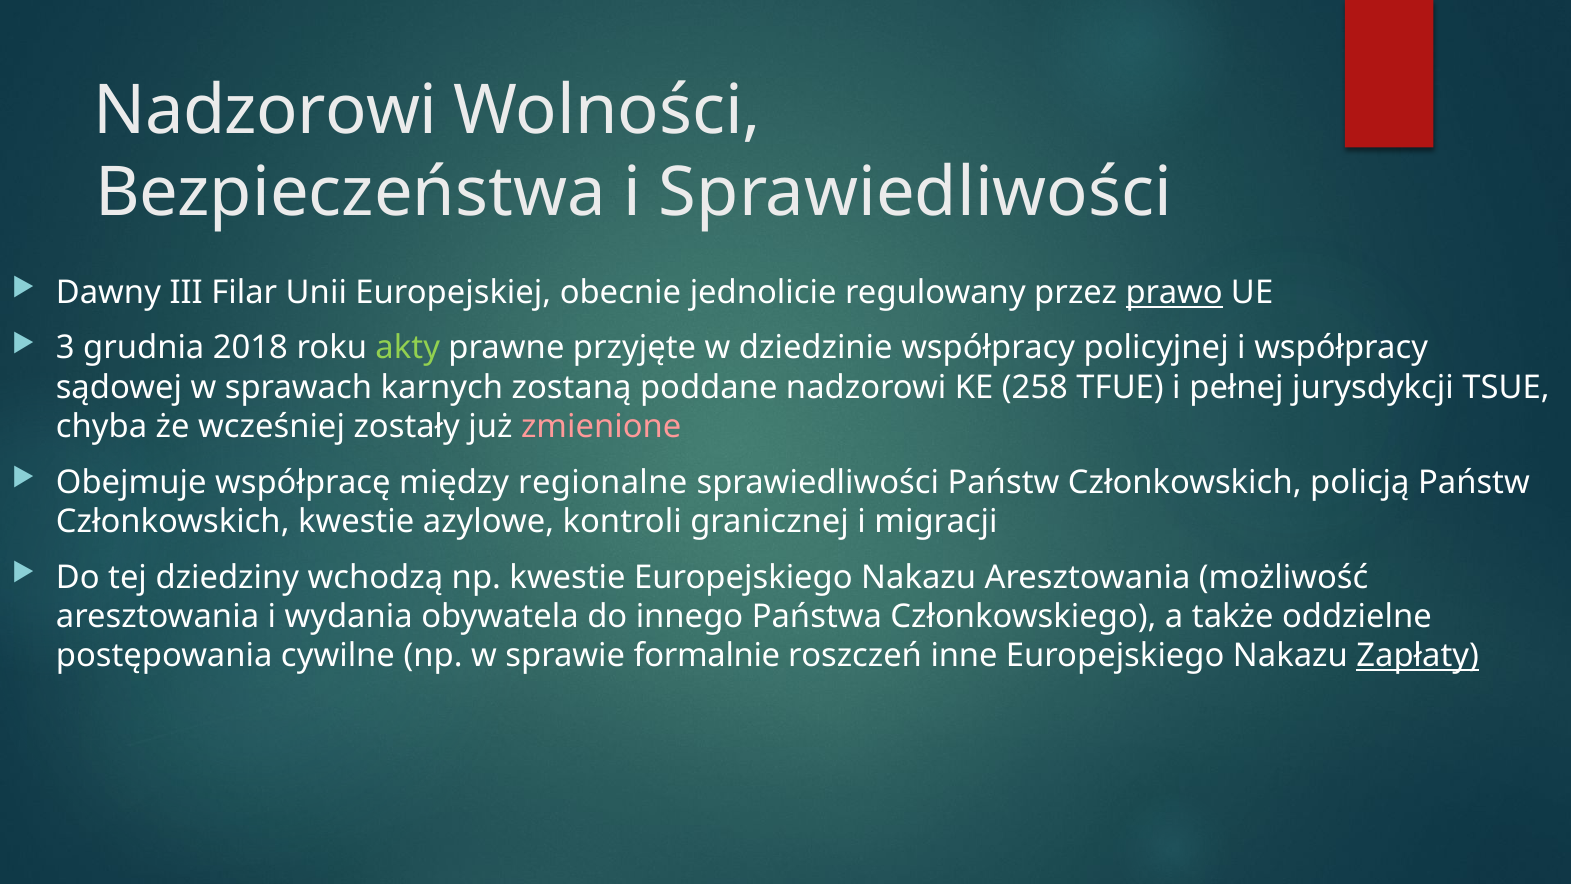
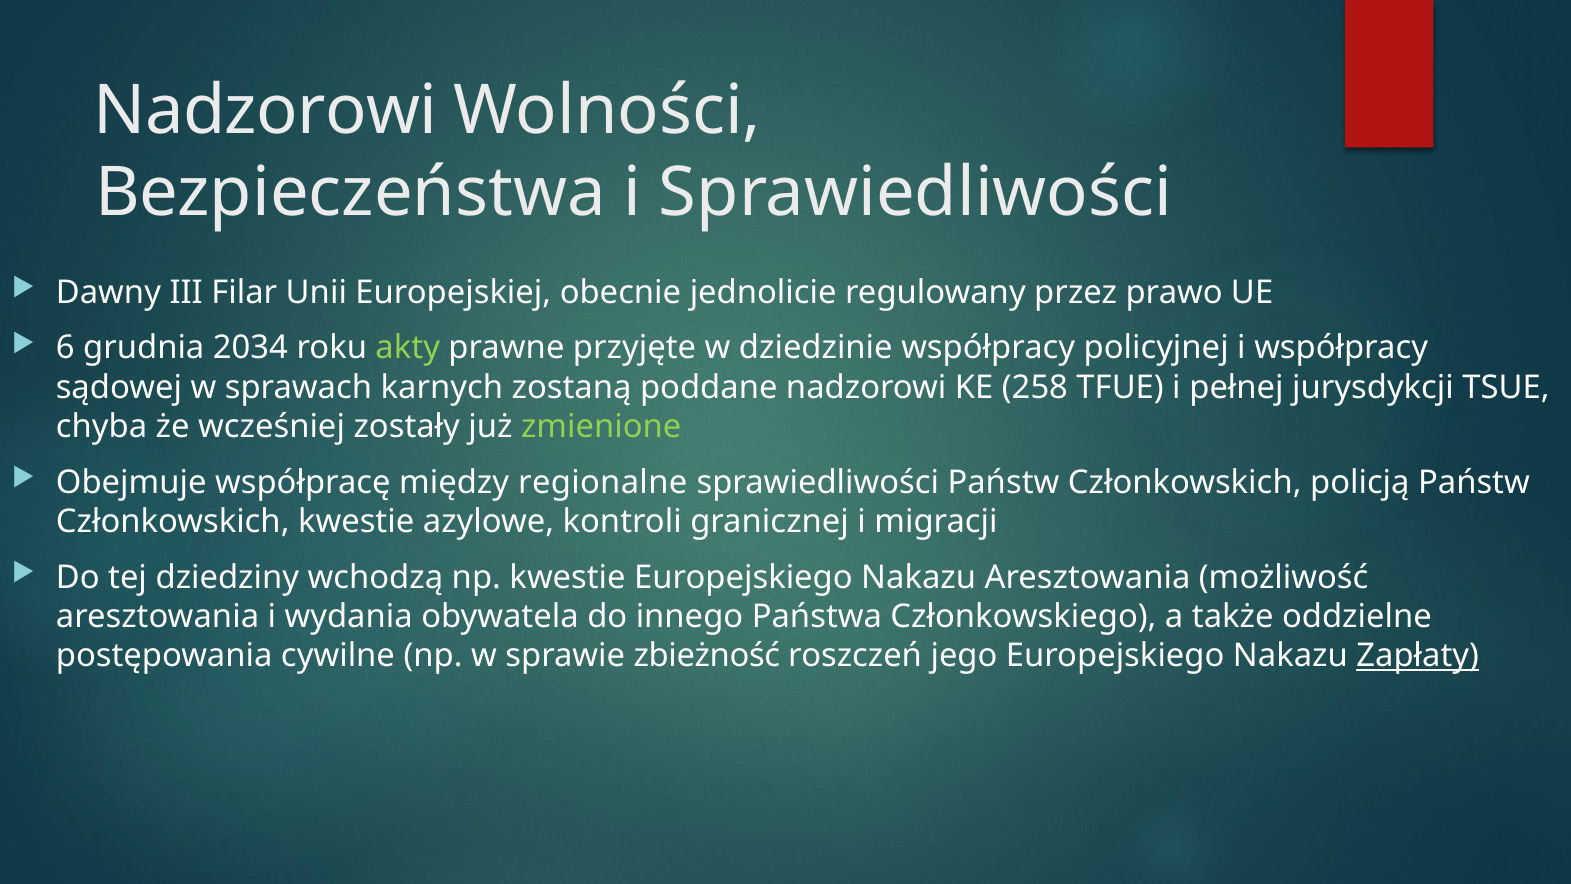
prawo underline: present -> none (1174, 292)
3: 3 -> 6 (65, 348)
2018: 2018 -> 2034 (250, 348)
zmienione colour: pink -> light green (601, 427)
formalnie: formalnie -> zbieżność (707, 656)
inne: inne -> jego (964, 656)
